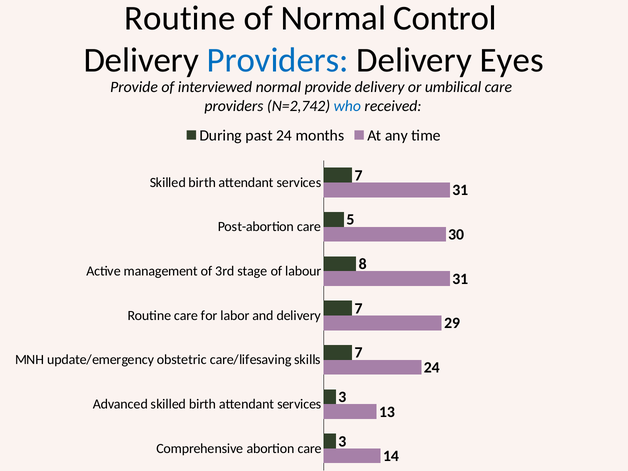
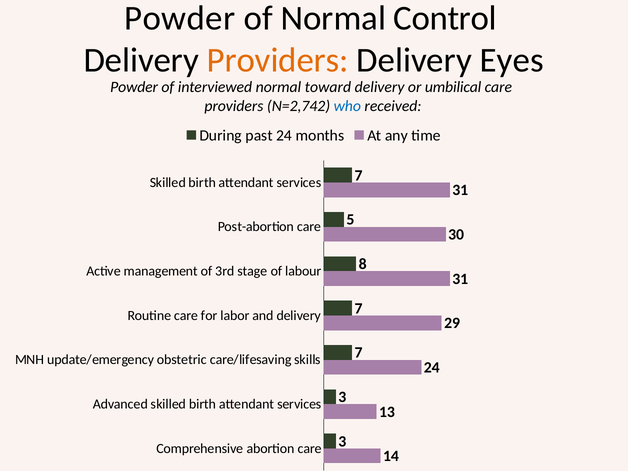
Routine: Routine -> Powder (180, 18)
Providers colour: blue -> orange (278, 60)
Provide: Provide -> Powder (134, 87)
normal provide: provide -> toward (328, 87)
